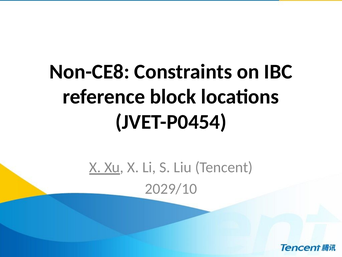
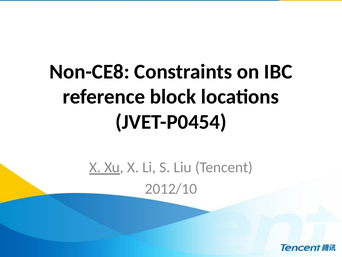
2029/10: 2029/10 -> 2012/10 (171, 188)
